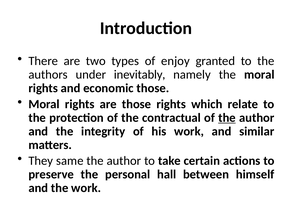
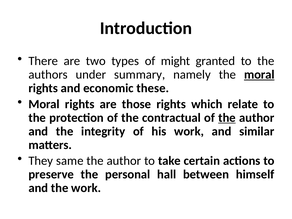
enjoy: enjoy -> might (176, 61)
inevitably: inevitably -> summary (140, 75)
moral underline: none -> present (259, 75)
economic those: those -> these (153, 88)
